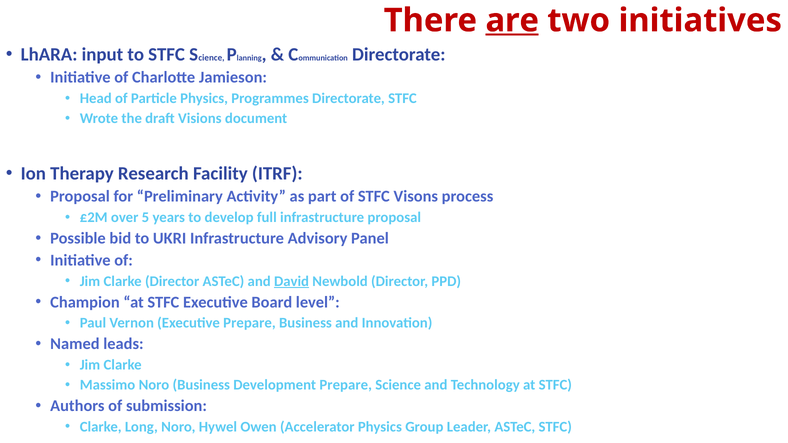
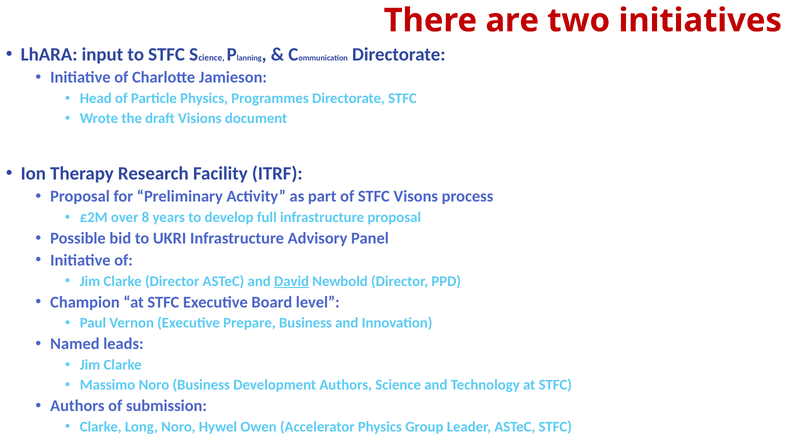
are underline: present -> none (512, 20)
5: 5 -> 8 (145, 218)
Development Prepare: Prepare -> Authors (346, 385)
